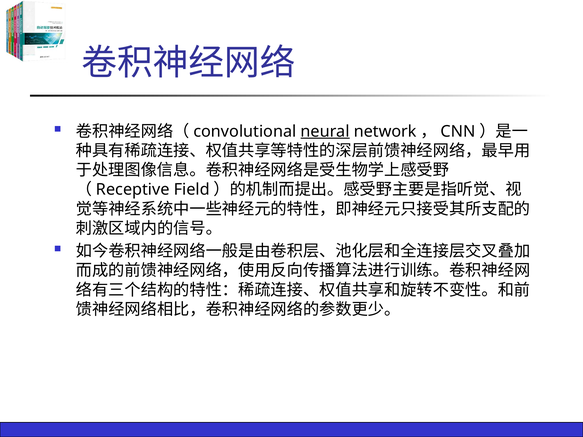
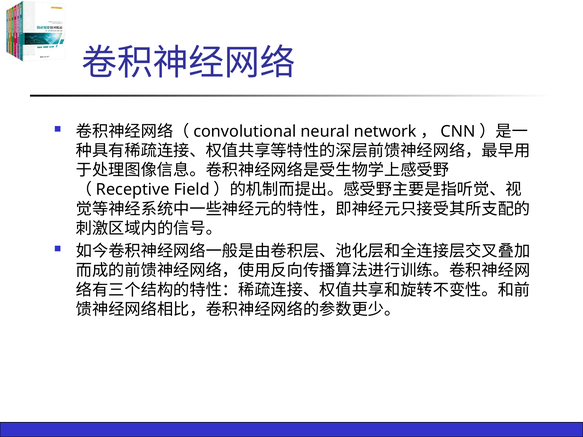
neural underline: present -> none (325, 131)
